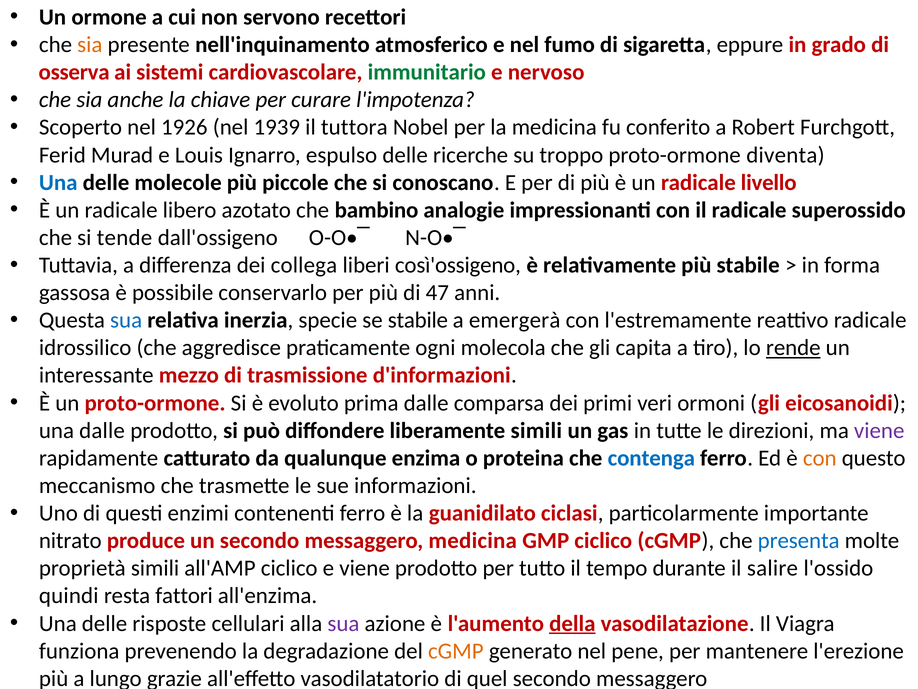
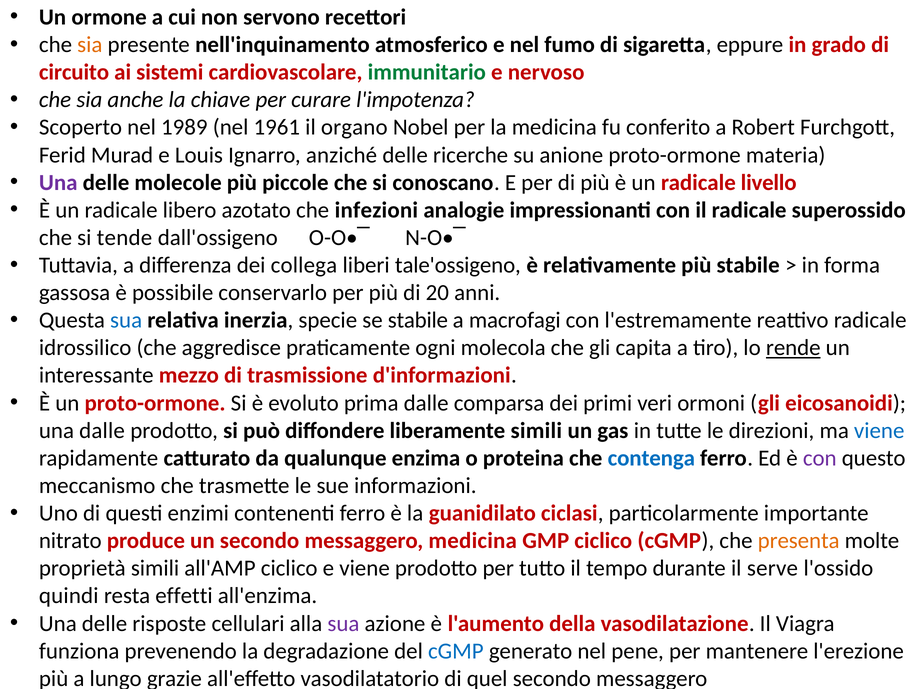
osserva: osserva -> circuito (74, 72)
1926: 1926 -> 1989 (184, 127)
1939: 1939 -> 1961 (277, 127)
tuttora: tuttora -> organo (354, 127)
espulso: espulso -> anziché (342, 155)
troppo: troppo -> anione (571, 155)
diventa: diventa -> materia (786, 155)
Una colour: blue -> purple (58, 182)
bambino: bambino -> infezioni (376, 210)
così'ossigeno: così'ossigeno -> tale'ossigeno (458, 265)
47: 47 -> 20 (437, 293)
emergerà: emergerà -> macrofagi (515, 320)
viene colour: purple -> blue (879, 430)
con colour: orange -> purple (820, 458)
presenta colour: blue -> orange (799, 540)
salire: salire -> serve (772, 568)
fattori: fattori -> effetti (184, 595)
della underline: present -> none (572, 623)
cGMP colour: orange -> blue (456, 651)
